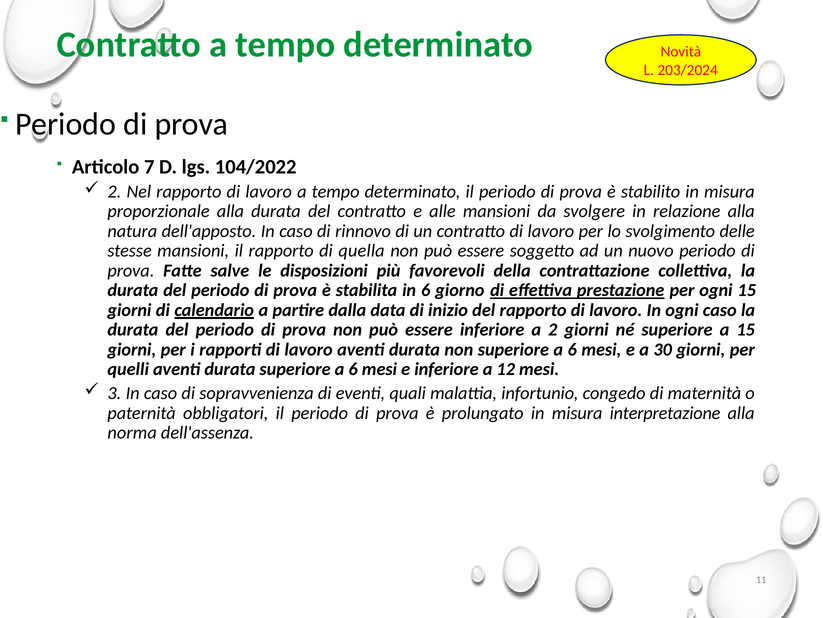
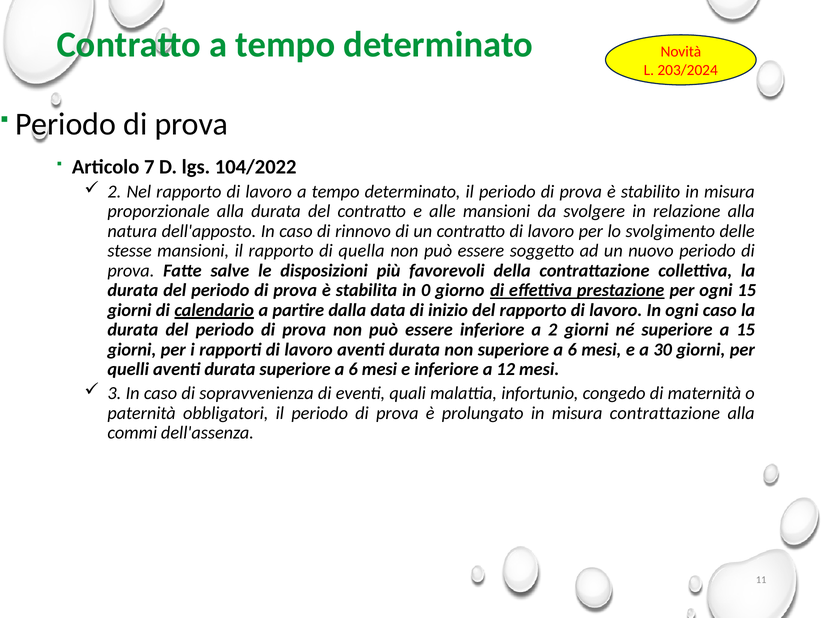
in 6: 6 -> 0 (426, 290)
misura interpretazione: interpretazione -> contrattazione (665, 412)
norma: norma -> commi (132, 432)
